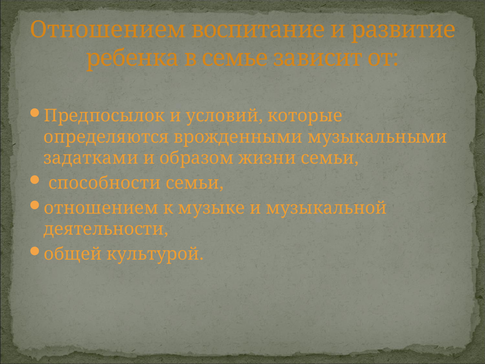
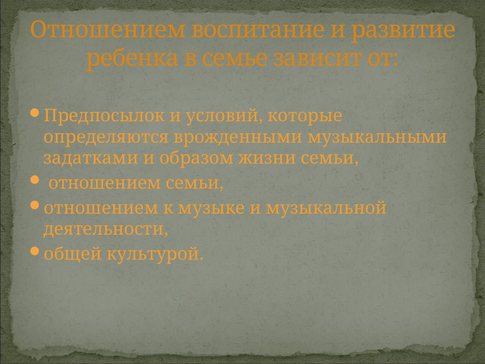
способности: способности -> отношением (105, 183)
